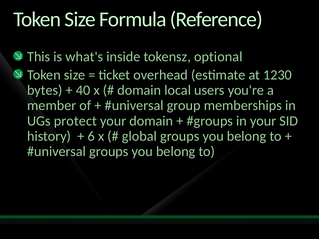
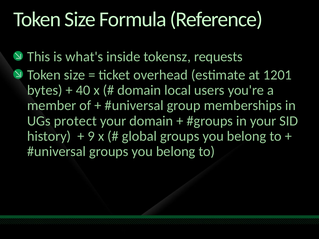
optional: optional -> requests (218, 57)
1230: 1230 -> 1201 (278, 75)
6: 6 -> 9 (91, 136)
